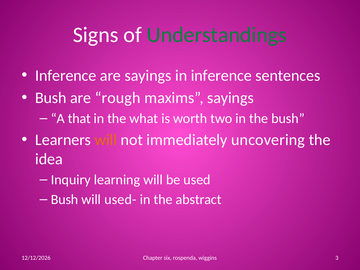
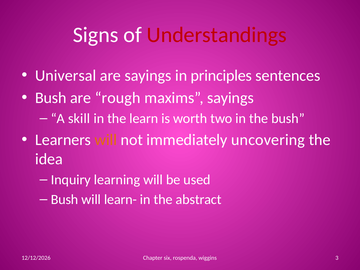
Understandings colour: green -> red (217, 35)
Inference: Inference -> Universal (66, 76)
in inference: inference -> principles (221, 76)
that: that -> skill (79, 119)
what: what -> learn (144, 119)
used-: used- -> learn- (120, 199)
